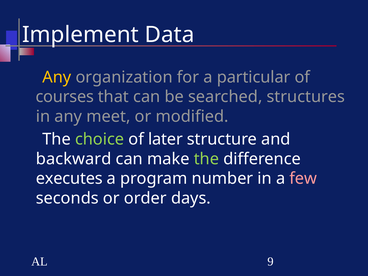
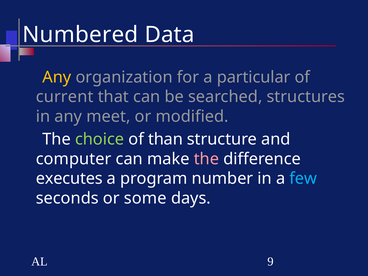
Implement: Implement -> Numbered (80, 35)
courses: courses -> current (65, 97)
later: later -> than (165, 139)
backward: backward -> computer (74, 159)
the colour: light green -> pink (206, 159)
few colour: pink -> light blue (303, 179)
order: order -> some (145, 198)
